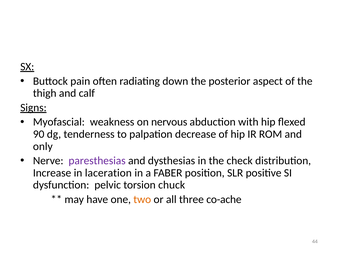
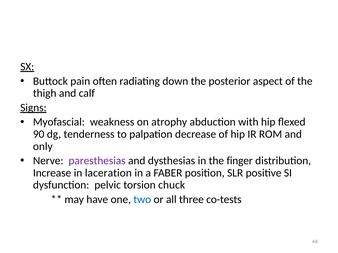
nervous: nervous -> atrophy (169, 122)
check: check -> finger (240, 161)
two colour: orange -> blue (142, 200)
co-ache: co-ache -> co-tests (224, 200)
